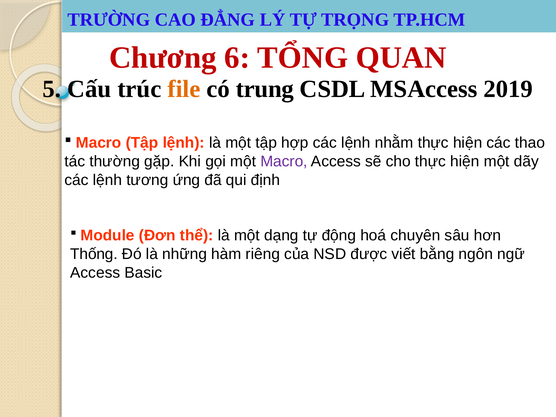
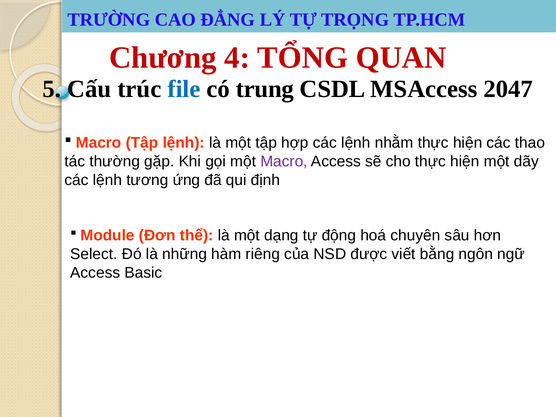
6: 6 -> 4 (237, 58)
file colour: orange -> blue (184, 89)
2019: 2019 -> 2047 (508, 89)
Thống: Thống -> Select (94, 254)
